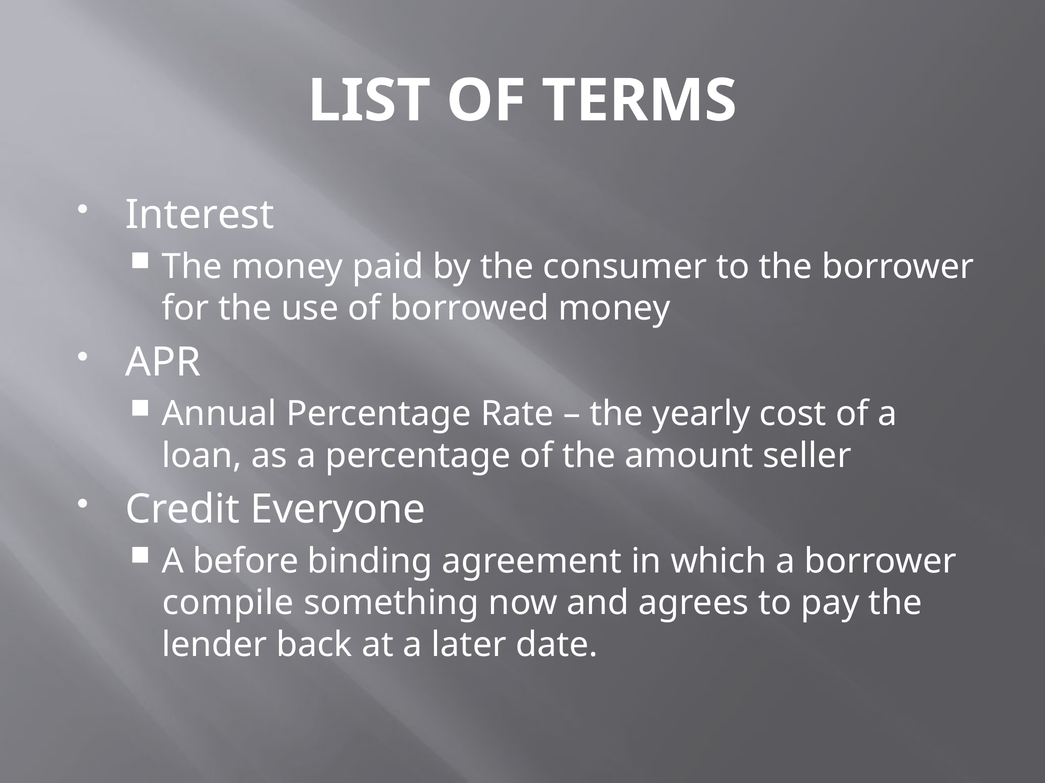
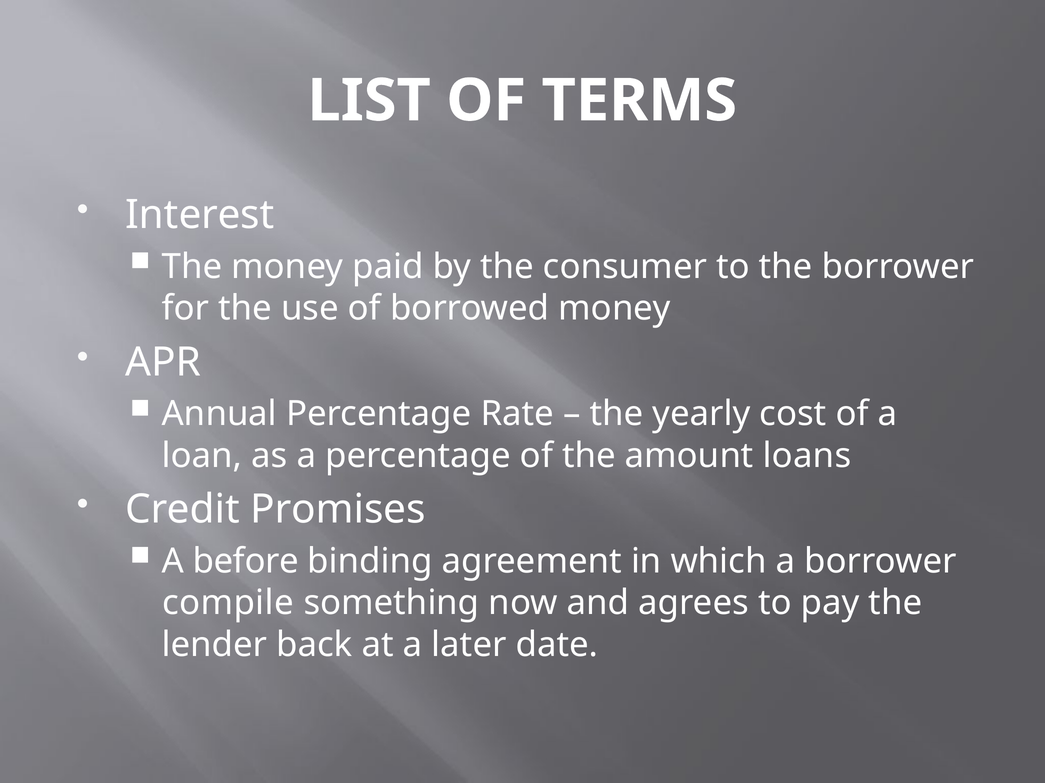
seller: seller -> loans (807, 456)
Everyone: Everyone -> Promises (338, 510)
